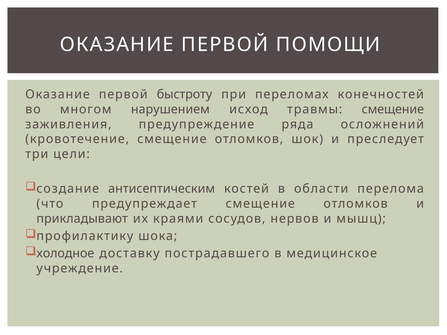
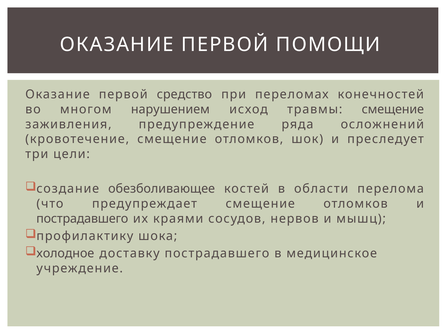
быстроту: быстроту -> средство (184, 95)
антисептическим: антисептическим -> обезболивающее (162, 189)
прикладывают: прикладывают -> пострадавшего (82, 219)
